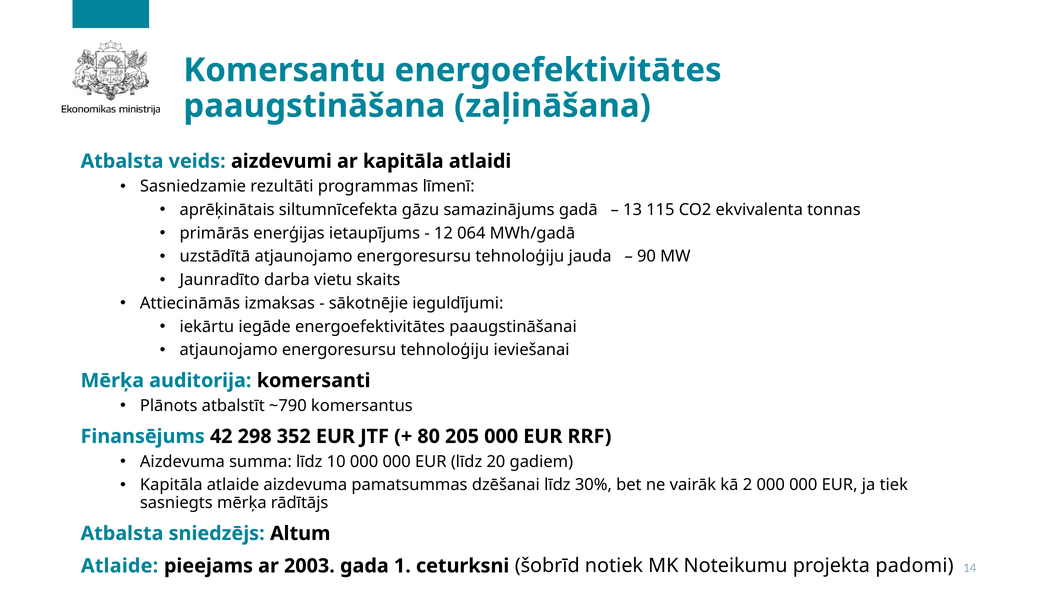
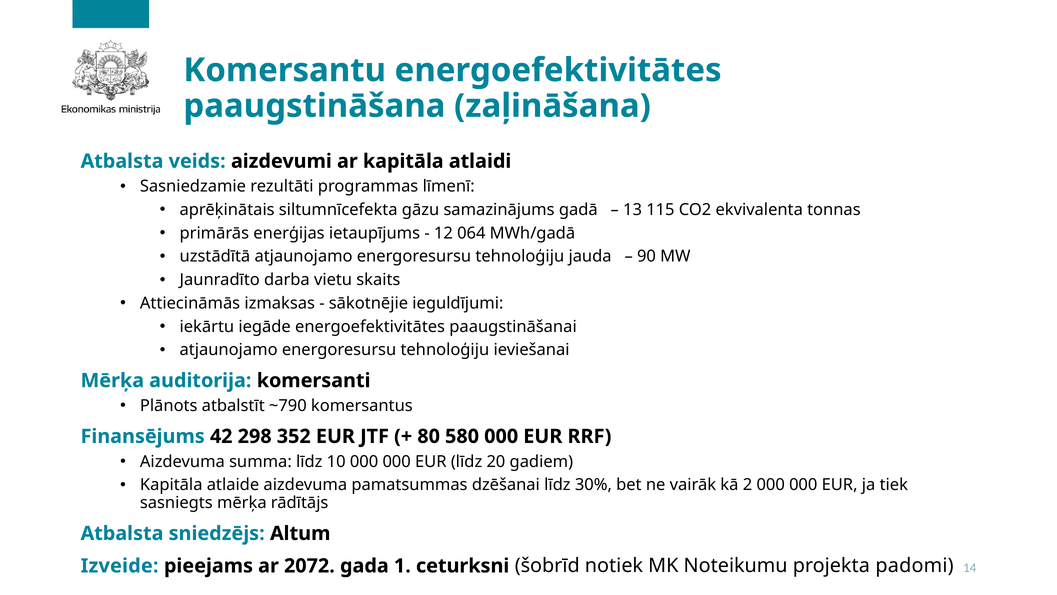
205: 205 -> 580 (462, 436)
Atlaide: Atlaide -> Izveide (120, 565)
2003: 2003 -> 2072 (309, 565)
